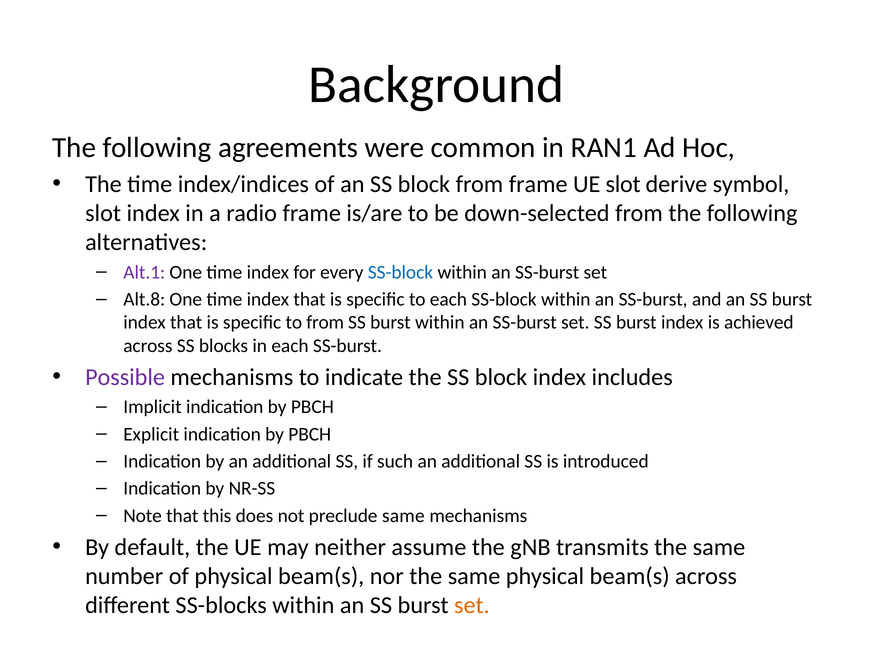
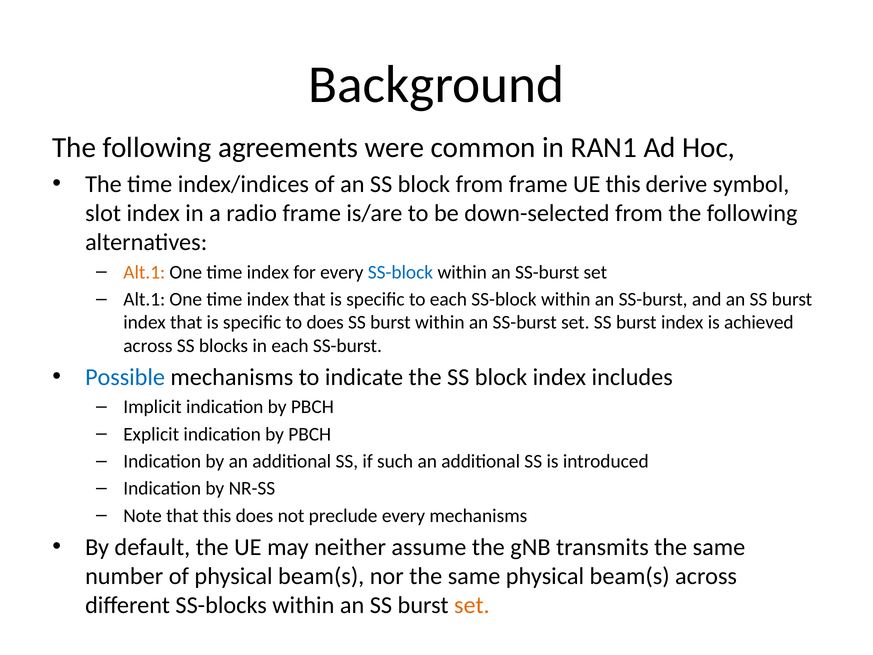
UE slot: slot -> this (623, 184)
Alt.1 colour: purple -> orange (144, 272)
Alt.8: Alt.8 -> Alt.1 (144, 299)
to from: from -> does (325, 322)
Possible colour: purple -> blue (125, 377)
preclude same: same -> every (404, 515)
